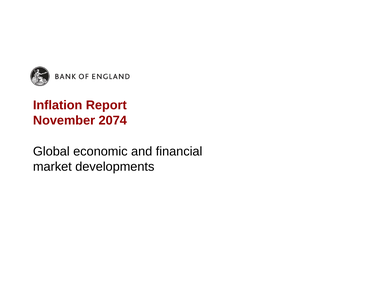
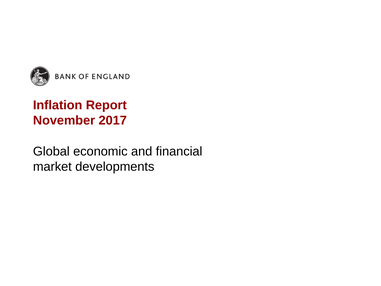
2074: 2074 -> 2017 (113, 120)
